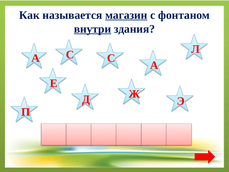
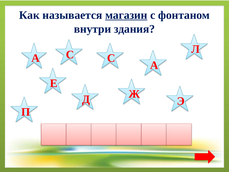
внутри underline: present -> none (93, 29)
